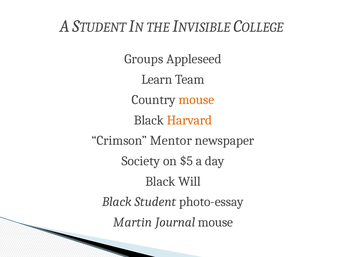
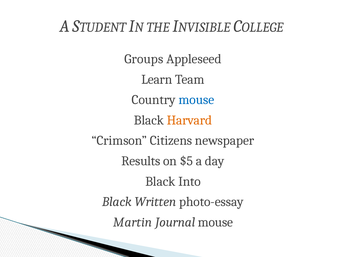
mouse colour: orange -> blue (196, 100)
Mentor: Mentor -> Citizens (171, 141)
Society: Society -> Results (141, 161)
Will: Will -> Into (190, 182)
Student: Student -> Written (155, 202)
